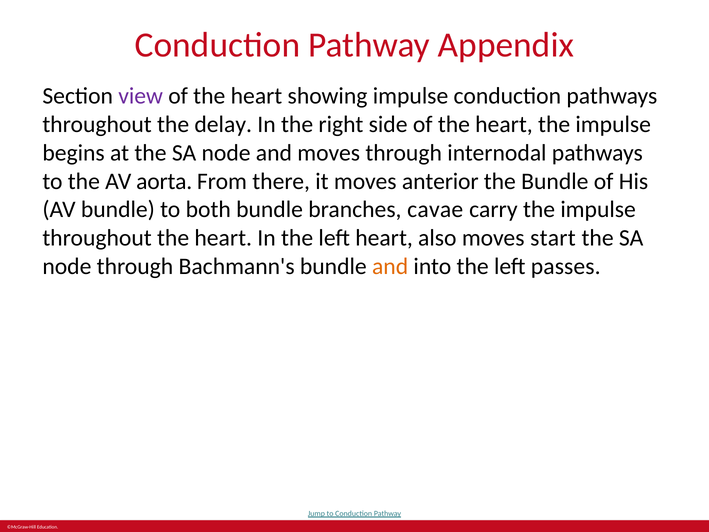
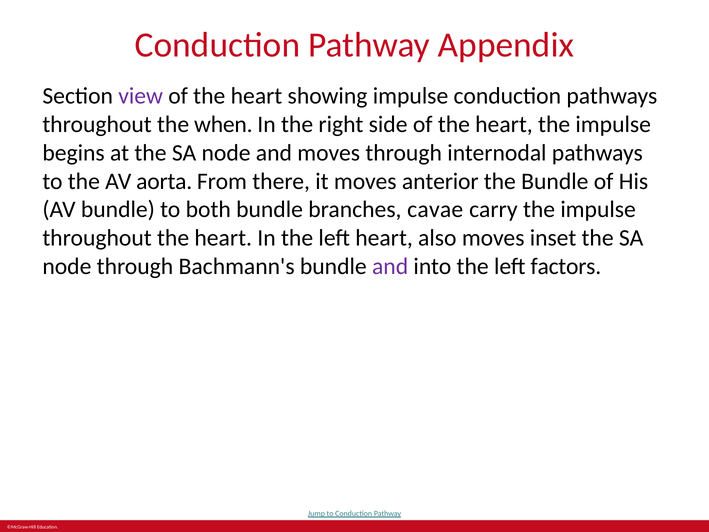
delay: delay -> when (223, 125)
start: start -> inset (553, 238)
and colour: orange -> purple (390, 266)
passes: passes -> factors (566, 266)
